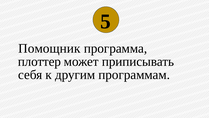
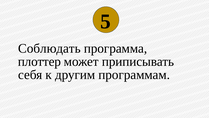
Помощник: Помощник -> Соблюдать (49, 48)
